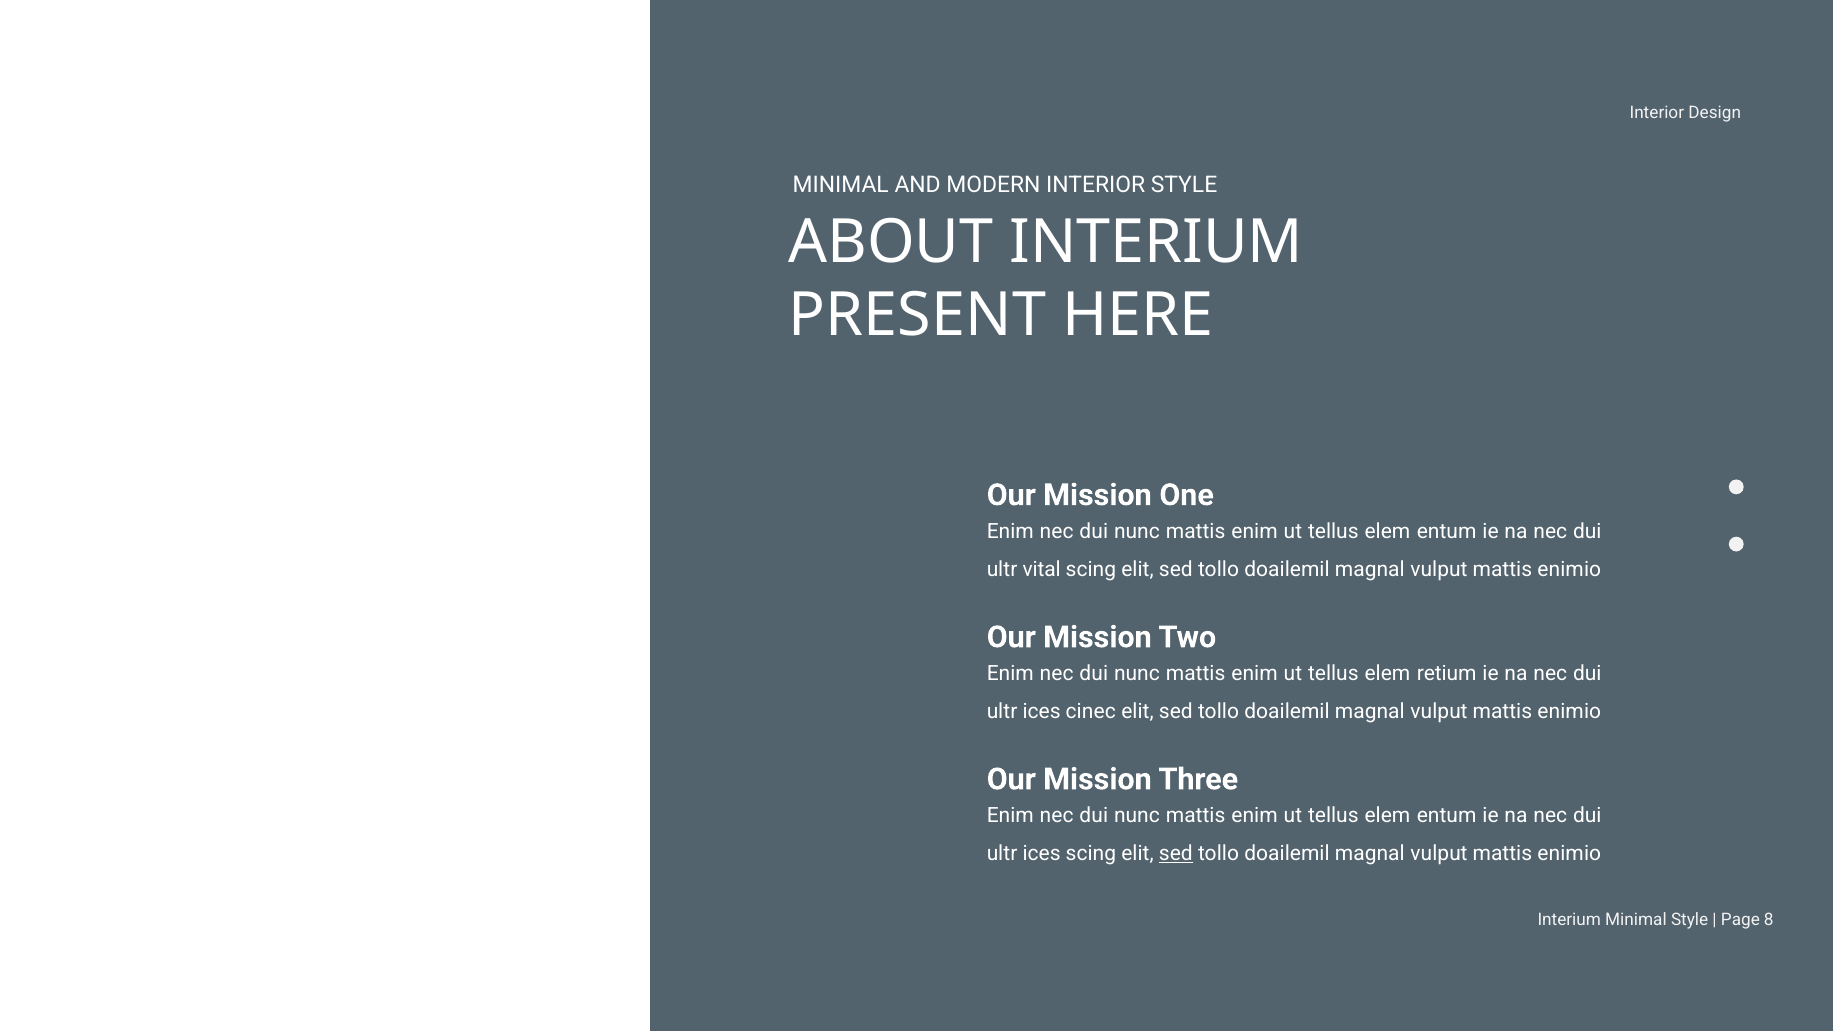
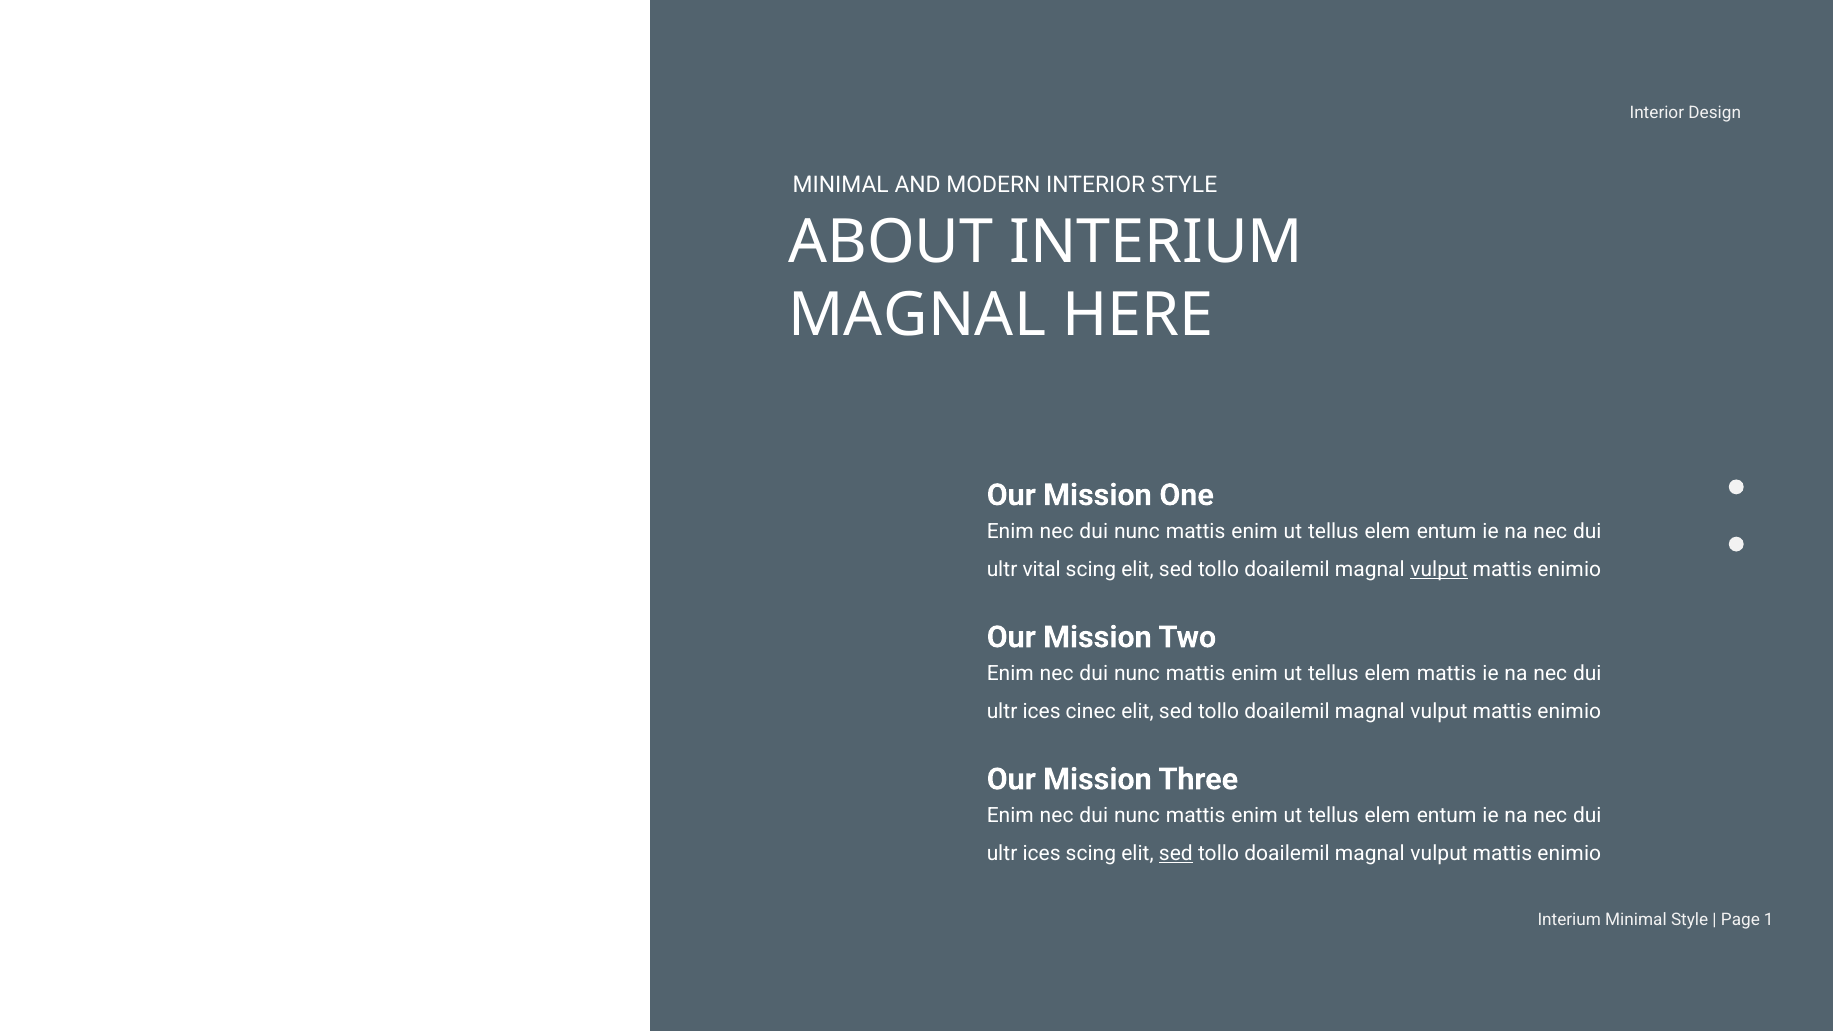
PRESENT: PRESENT -> MAGNAL (917, 315)
vulput underline: none -> present (1439, 570)
elem retium: retium -> mattis (1447, 674)
8: 8 -> 1 (1769, 920)
